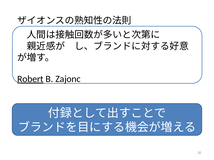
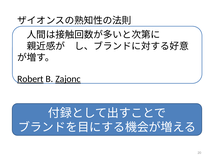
Zajonc underline: none -> present (68, 79)
